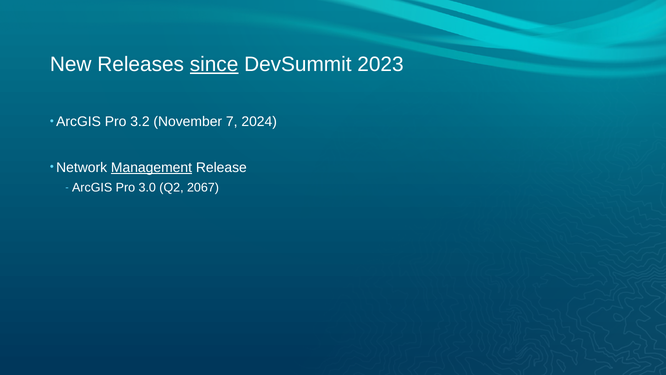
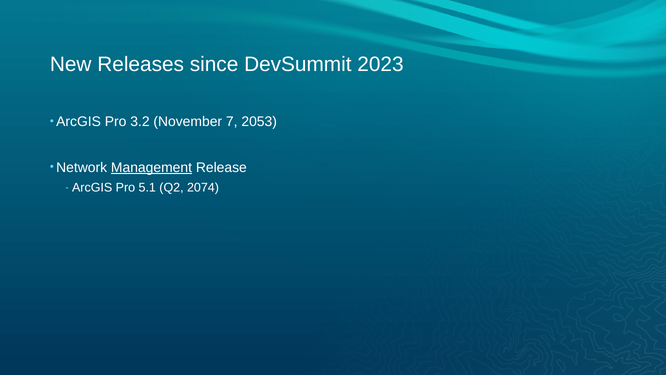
since underline: present -> none (214, 64)
2024: 2024 -> 2053 (259, 122)
3.0: 3.0 -> 5.1 (147, 187)
2067: 2067 -> 2074 (203, 187)
